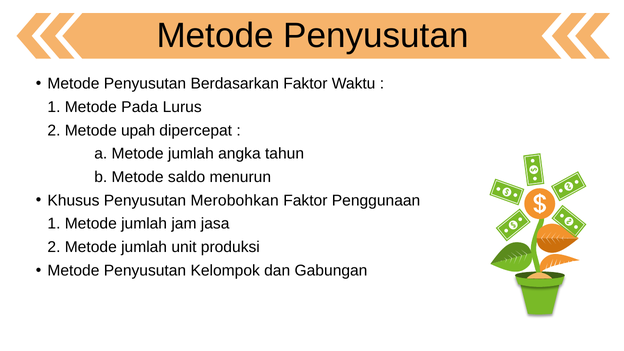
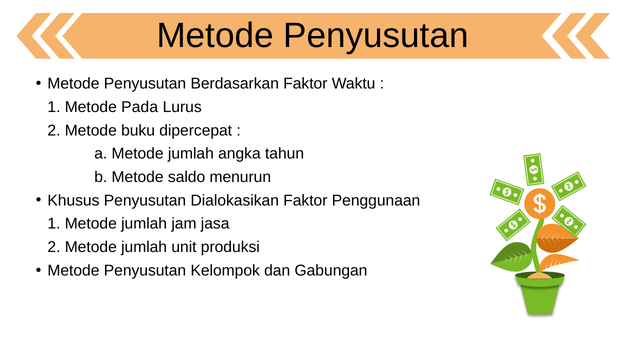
upah: upah -> buku (138, 130)
Merobohkan: Merobohkan -> Dialokasikan (235, 200)
